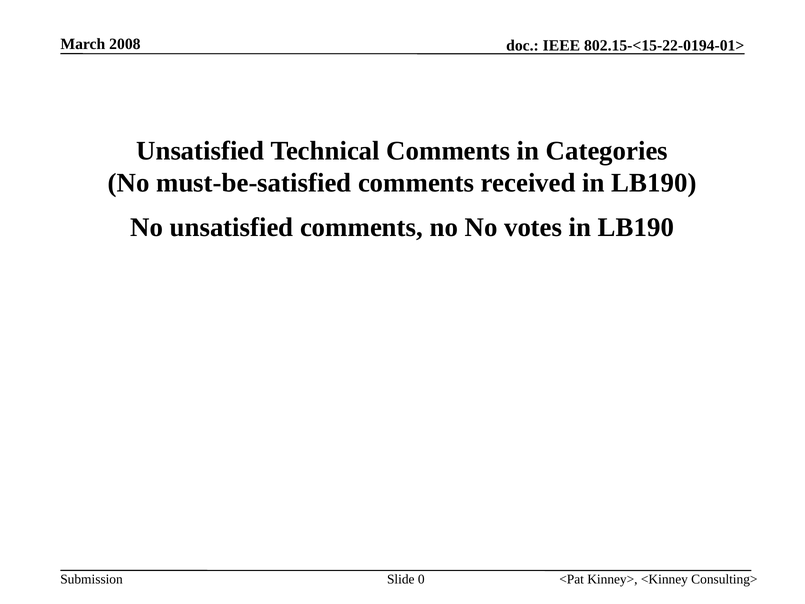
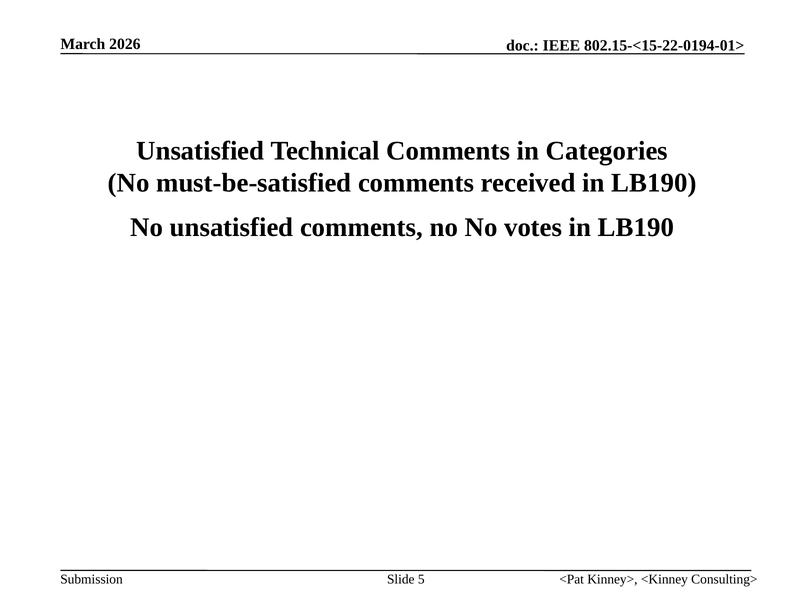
2008: 2008 -> 2026 (125, 44)
0: 0 -> 5 (421, 579)
